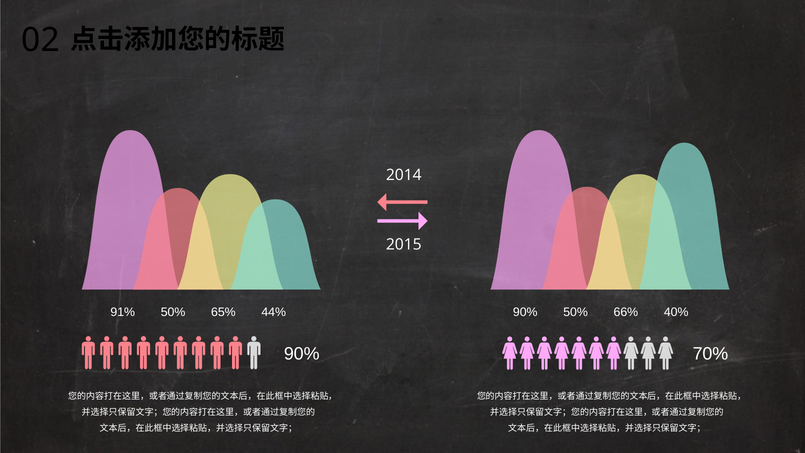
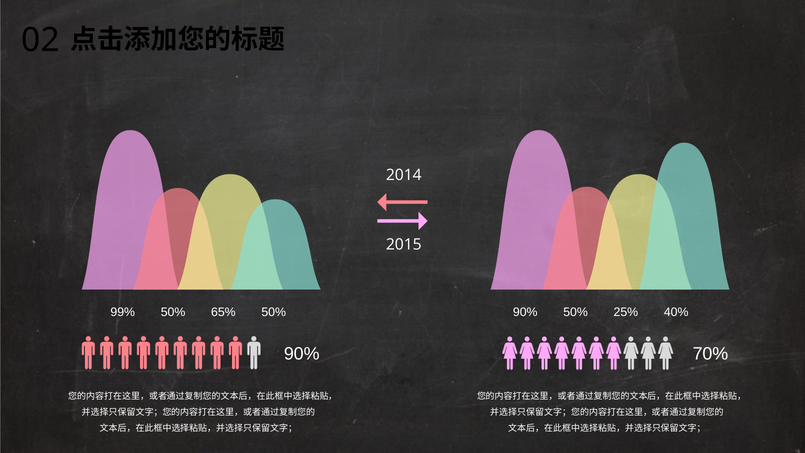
91%: 91% -> 99% (123, 312)
65% 44%: 44% -> 50% (274, 312)
66%: 66% -> 25% (626, 312)
